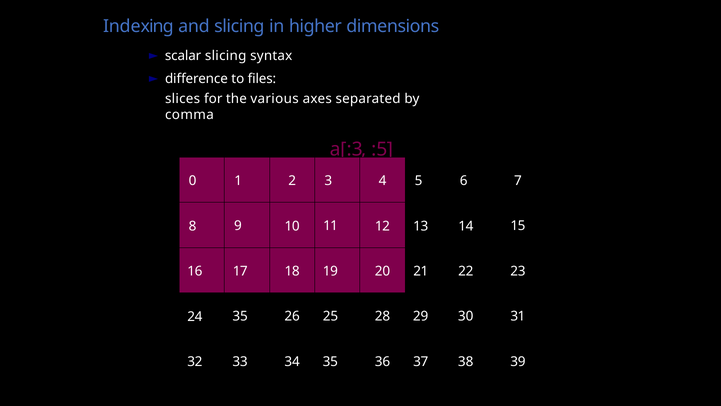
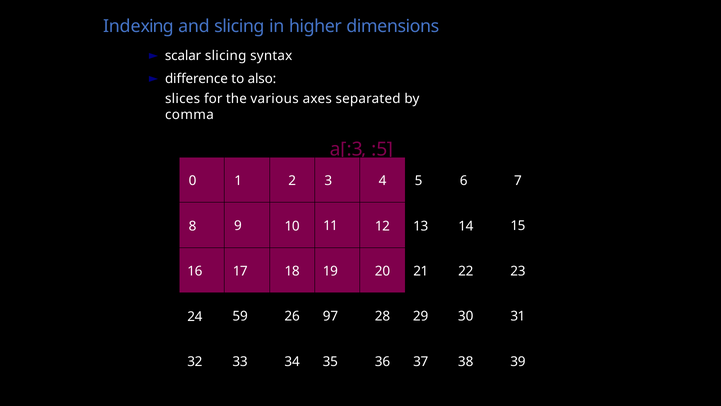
files: files -> also (262, 79)
24 35: 35 -> 59 (240, 316)
25: 25 -> 97 (330, 316)
